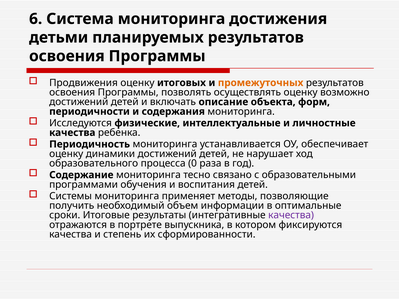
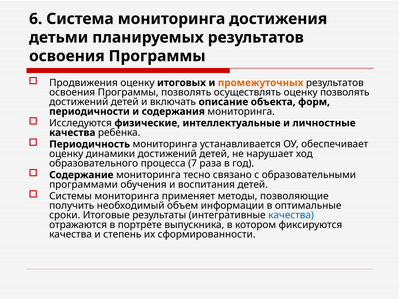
оценку возможно: возможно -> позволять (345, 92)
0: 0 -> 7 (193, 163)
качества colour: purple -> blue (291, 215)
